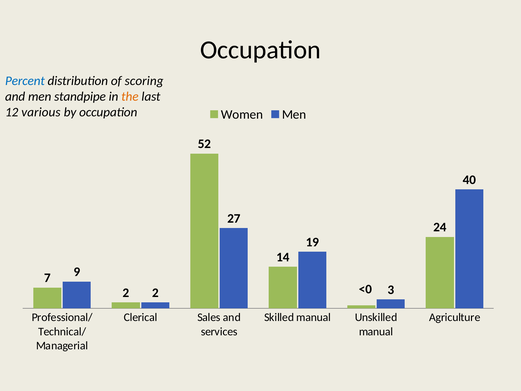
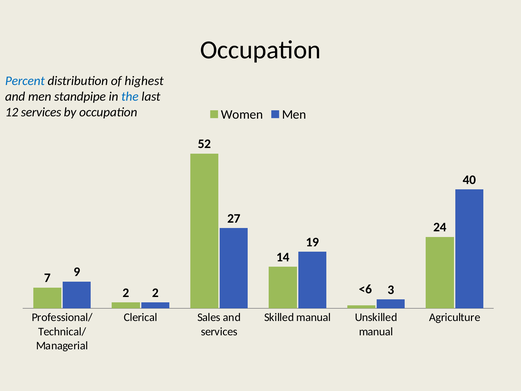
scoring: scoring -> highest (144, 81)
the colour: orange -> blue (130, 96)
12 various: various -> services (41, 112)
<0: <0 -> <6 (365, 289)
